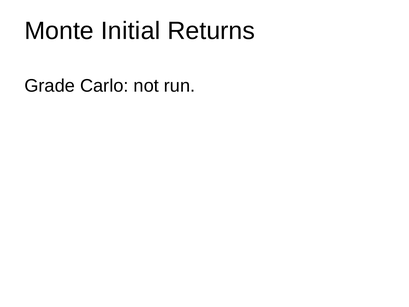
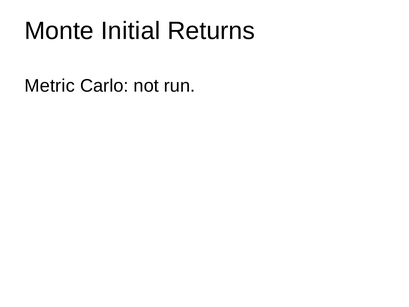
Grade: Grade -> Metric (50, 86)
